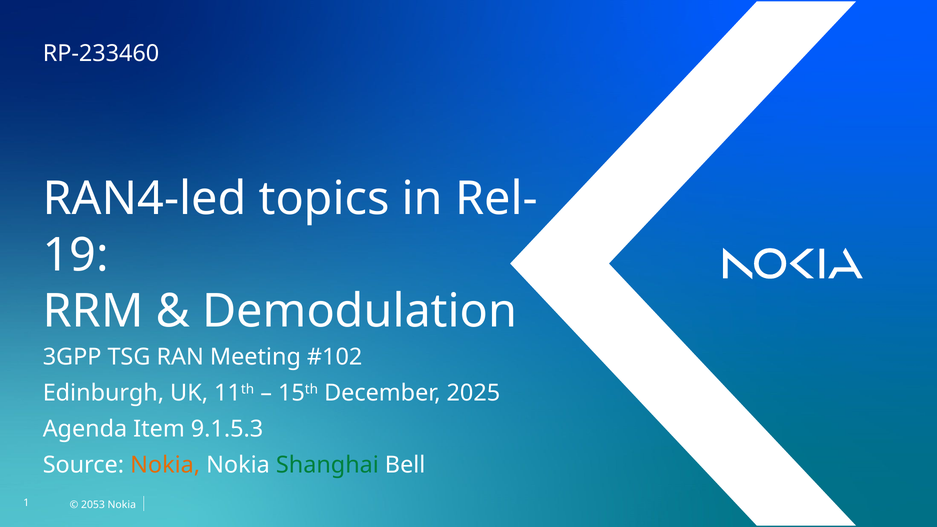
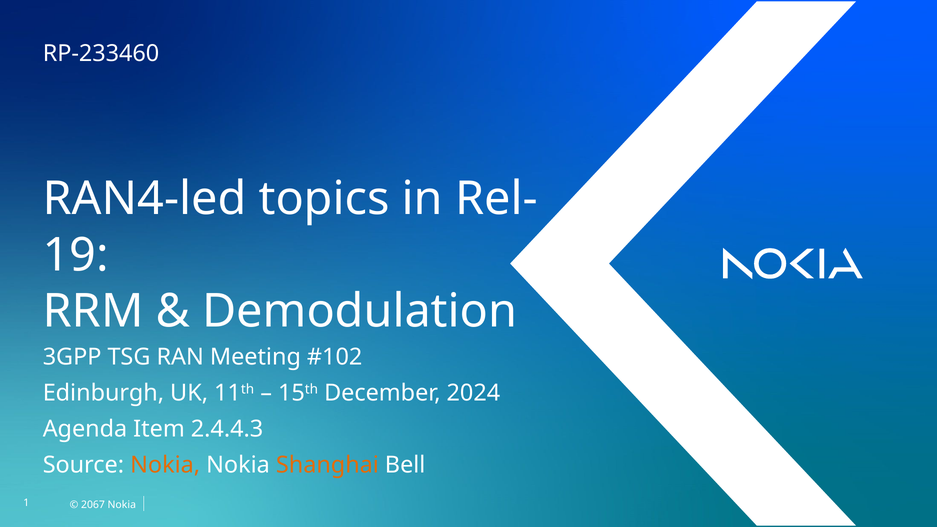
2025: 2025 -> 2024 (473, 393)
9.1.5.3: 9.1.5.3 -> 2.4.4.3 (227, 429)
Shanghai colour: green -> orange (327, 465)
2053: 2053 -> 2067 (93, 505)
